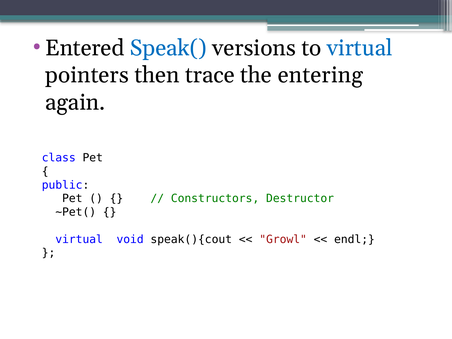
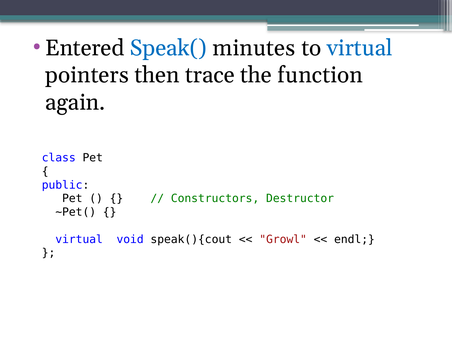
versions: versions -> minutes (254, 48)
entering: entering -> function (320, 75)
